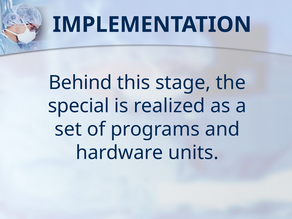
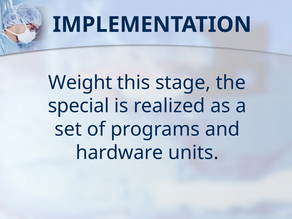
Behind: Behind -> Weight (80, 83)
